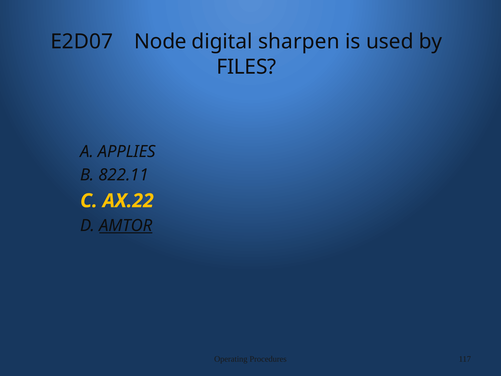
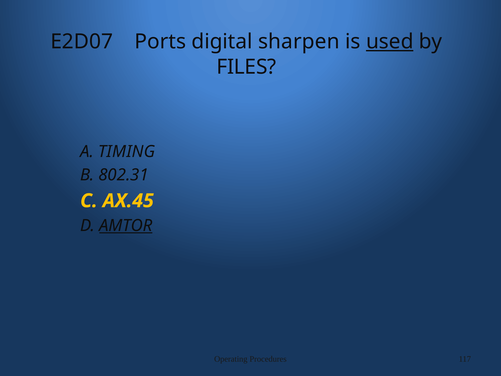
Node: Node -> Ports (160, 42)
used underline: none -> present (390, 42)
APPLIES: APPLIES -> TIMING (127, 151)
822.11: 822.11 -> 802.31 (124, 175)
AX.22: AX.22 -> AX.45 (128, 201)
